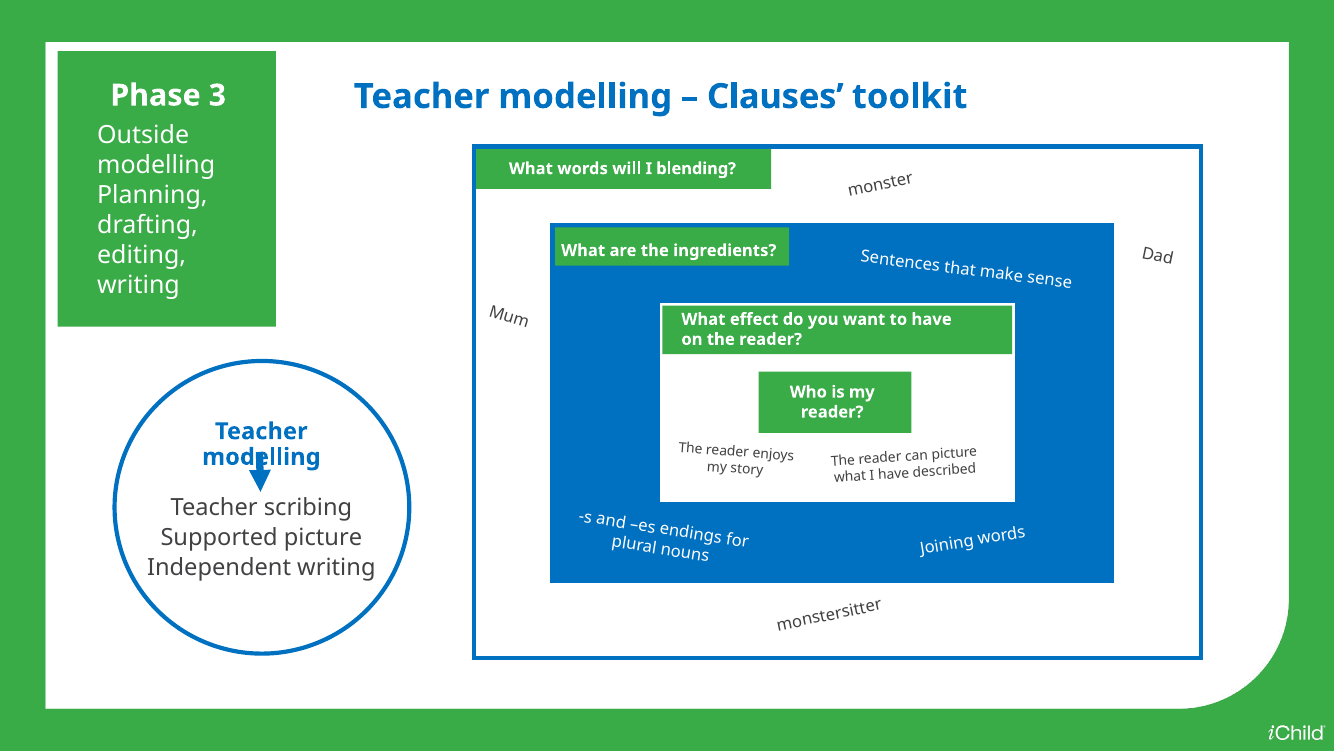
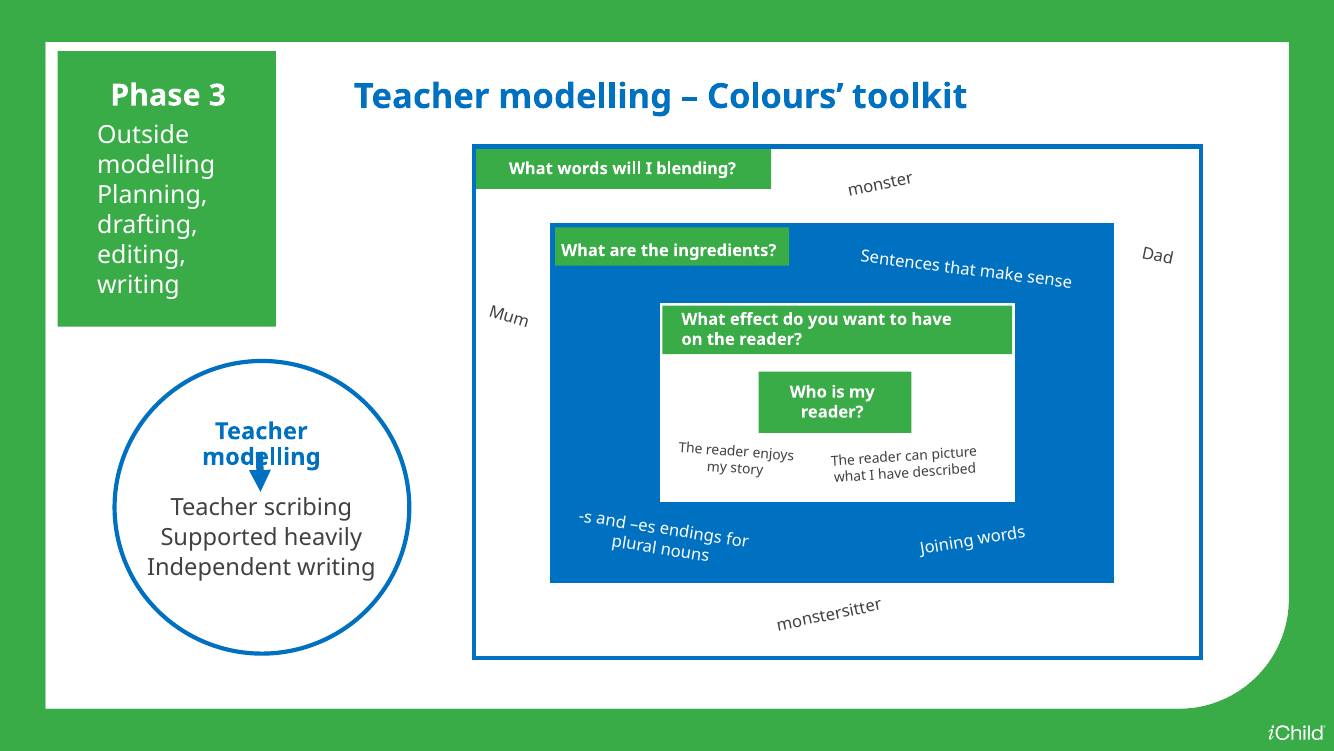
Clauses: Clauses -> Colours (775, 97)
Supported picture: picture -> heavily (323, 537)
